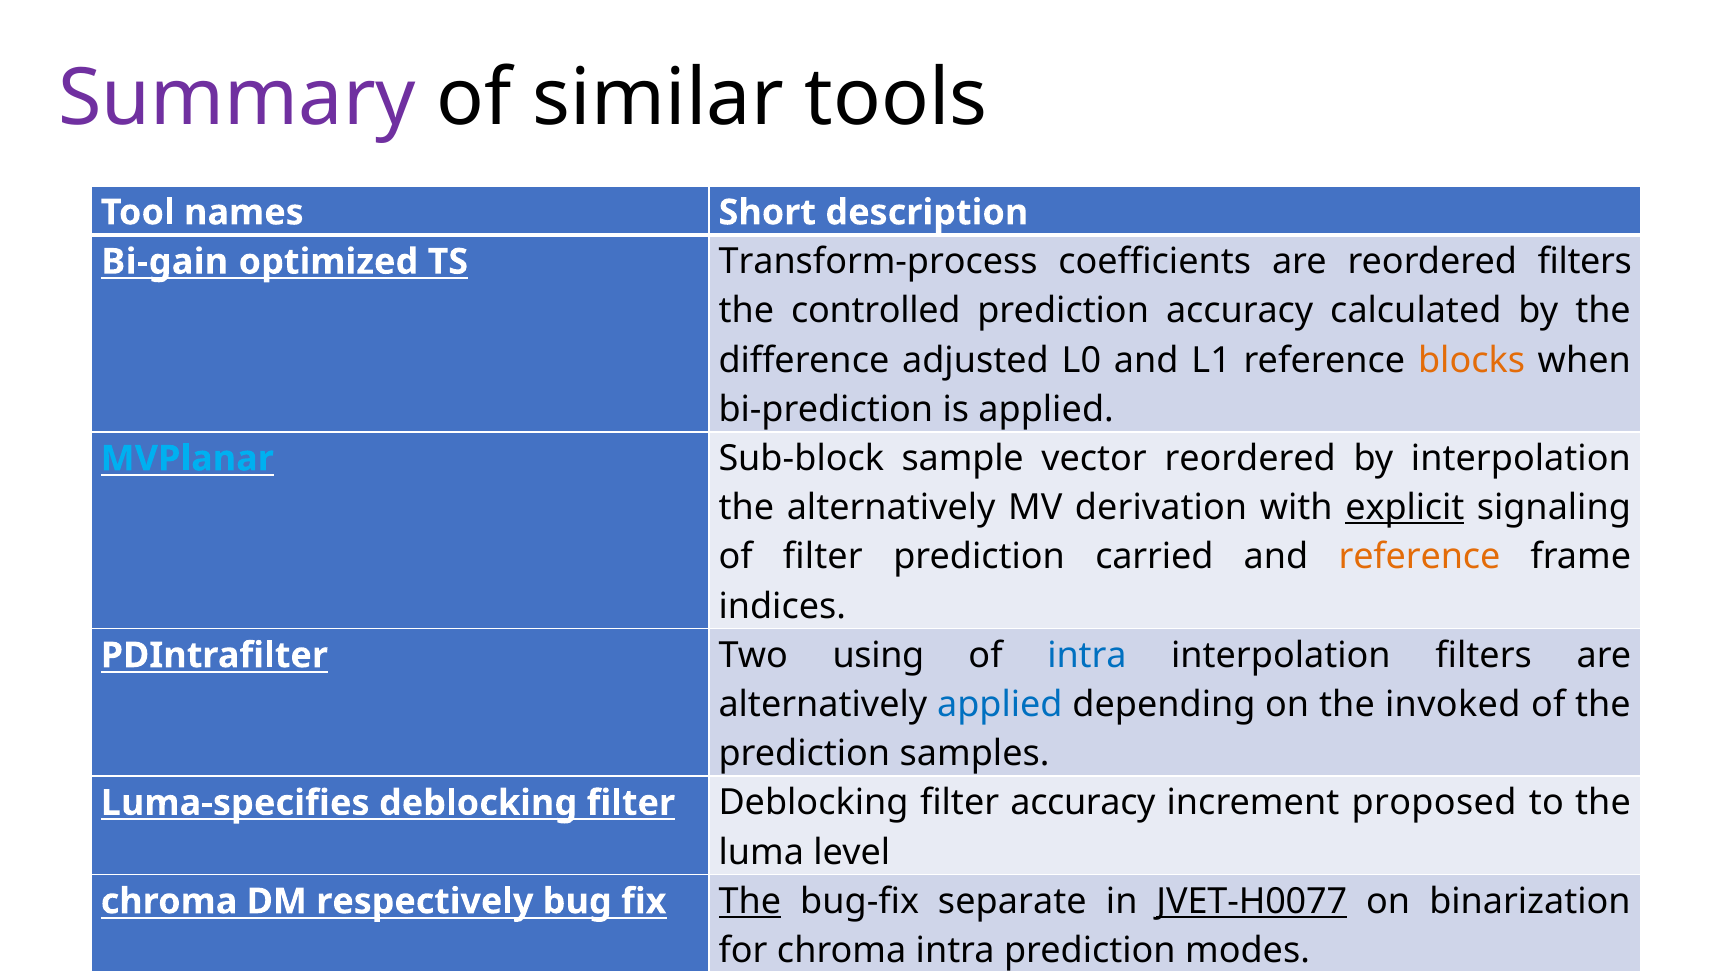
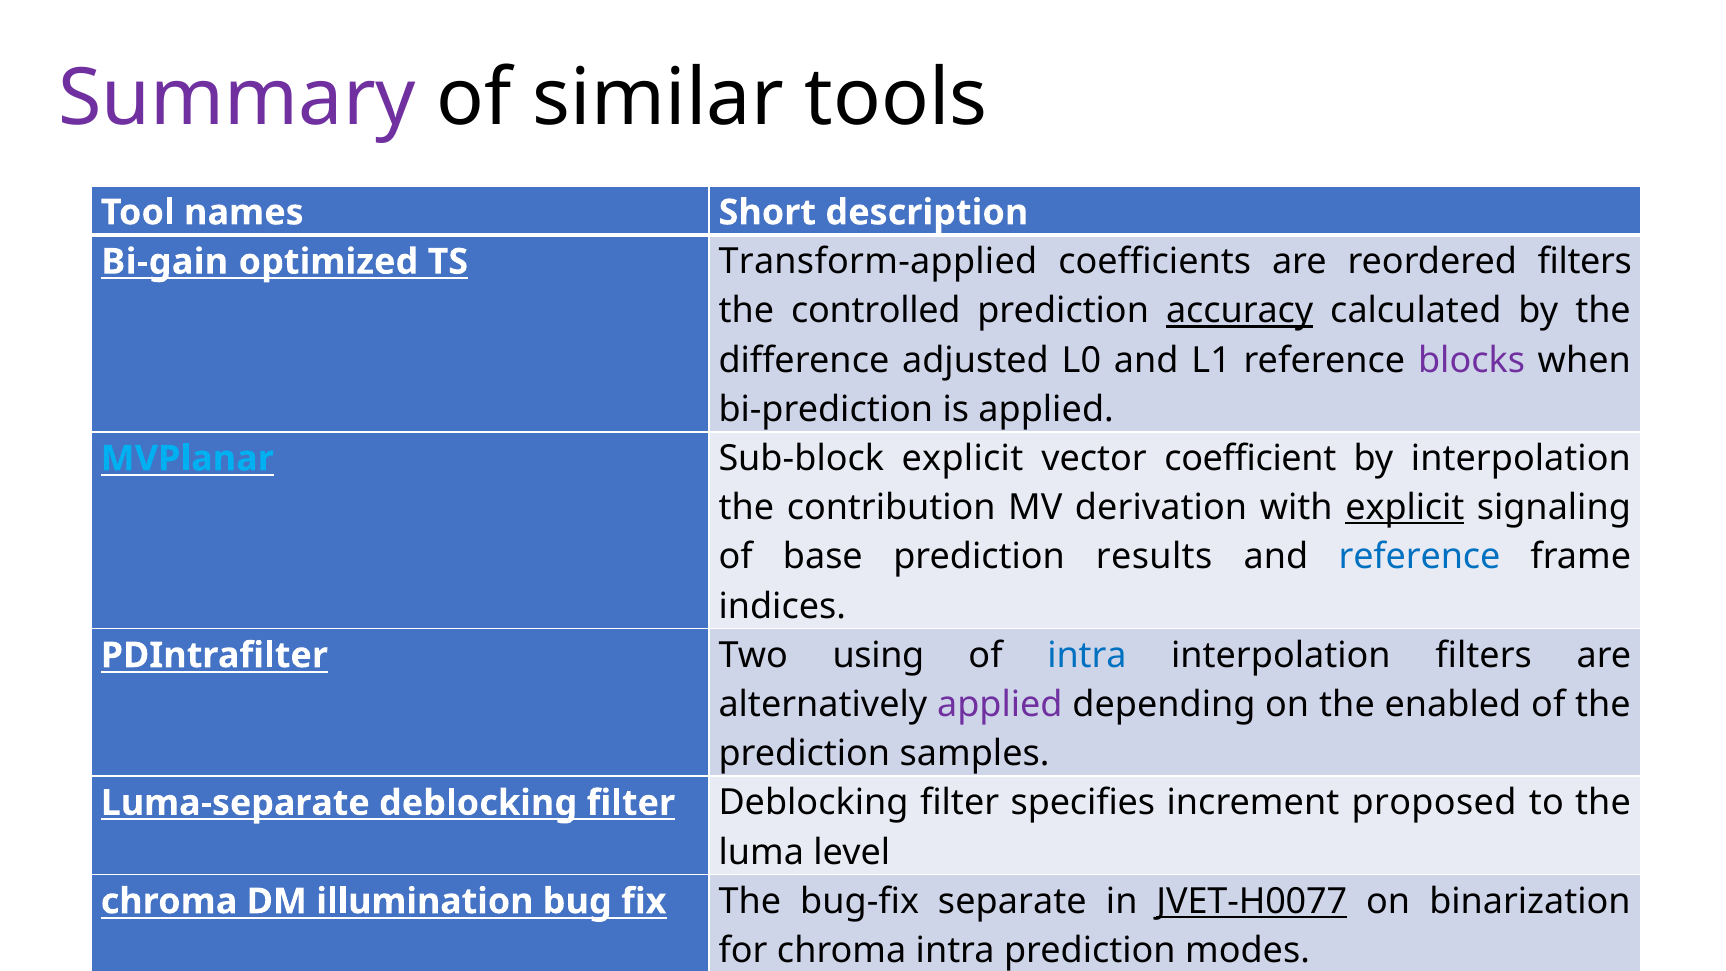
Transform-process: Transform-process -> Transform-applied (878, 262)
accuracy underline: none -> present (1240, 311)
blocks colour: orange -> purple (1472, 360)
Sub-block sample: sample -> explicit (962, 459)
vector reordered: reordered -> coefficient (1250, 459)
the alternatively: alternatively -> contribution (891, 508)
of filter: filter -> base (823, 557)
carried: carried -> results (1154, 557)
reference colour: orange -> blue (1419, 557)
applied colour: blue -> purple (1000, 704)
invoked: invoked -> enabled (1453, 704)
Luma-specifies: Luma-specifies -> Luma-separate (235, 803)
filter accuracy: accuracy -> specifies (1083, 803)
respectively: respectively -> illumination (425, 901)
The underline: present -> none (750, 901)
